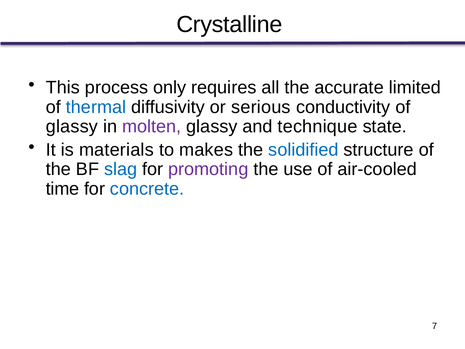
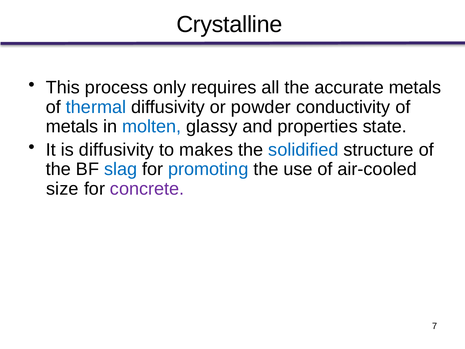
accurate limited: limited -> metals (415, 87)
serious: serious -> powder (261, 107)
glassy: glassy -> metals (72, 127)
molten colour: purple -> blue (152, 127)
technique: technique -> properties (318, 127)
is materials: materials -> diffusivity (116, 150)
promoting colour: purple -> blue (208, 169)
time: time -> size (62, 189)
concrete colour: blue -> purple (147, 189)
